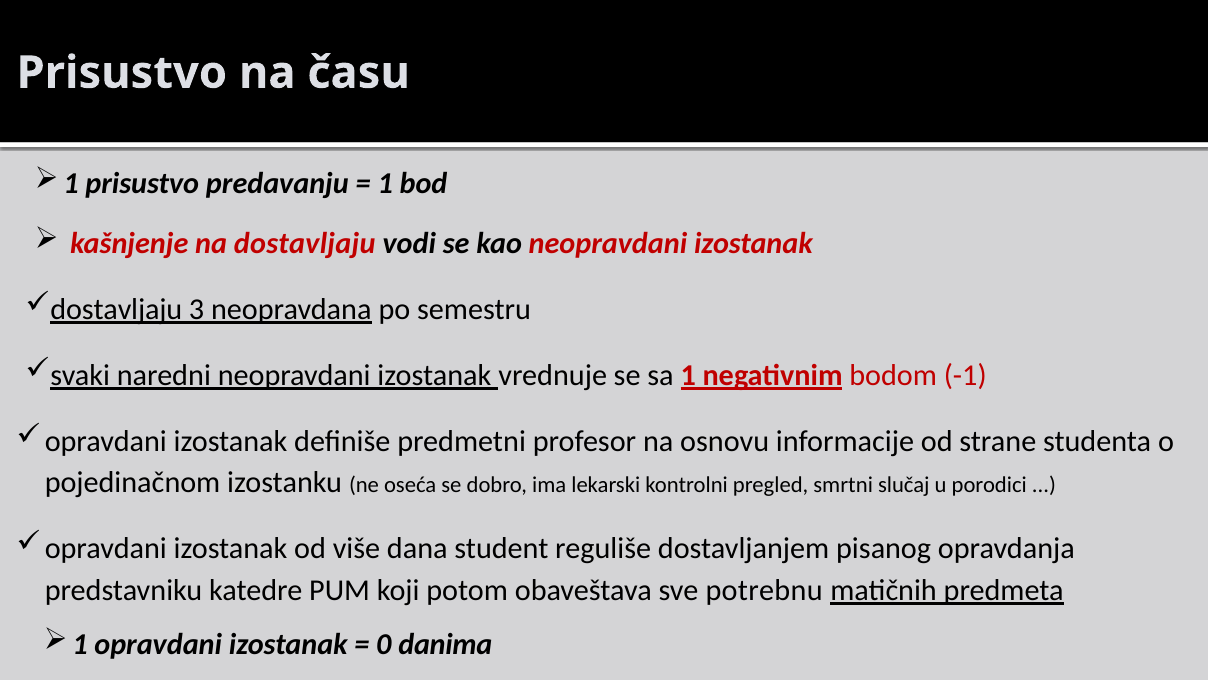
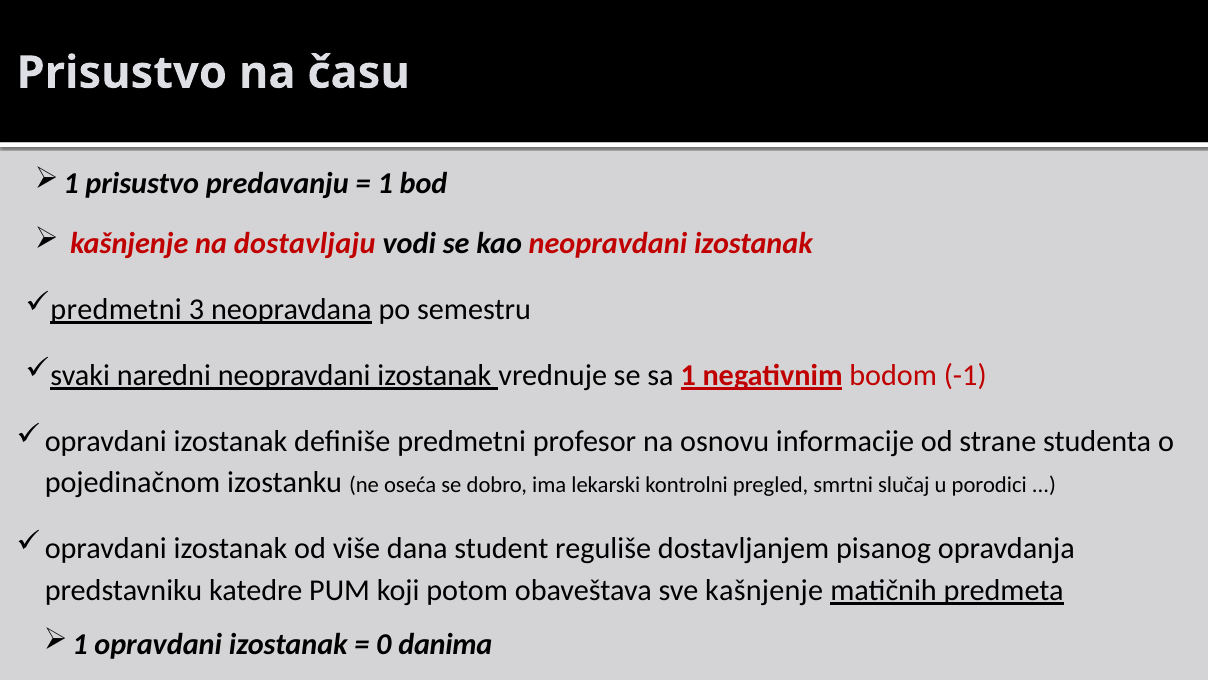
dostavljaju: dostavljaju -> predmetni (116, 309)
sve potrebnu: potrebnu -> kašnjenje (764, 590)
